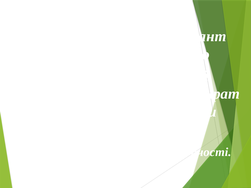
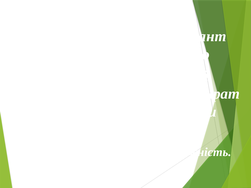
Максим Творчості: Творчості -> Важність (201, 152)
